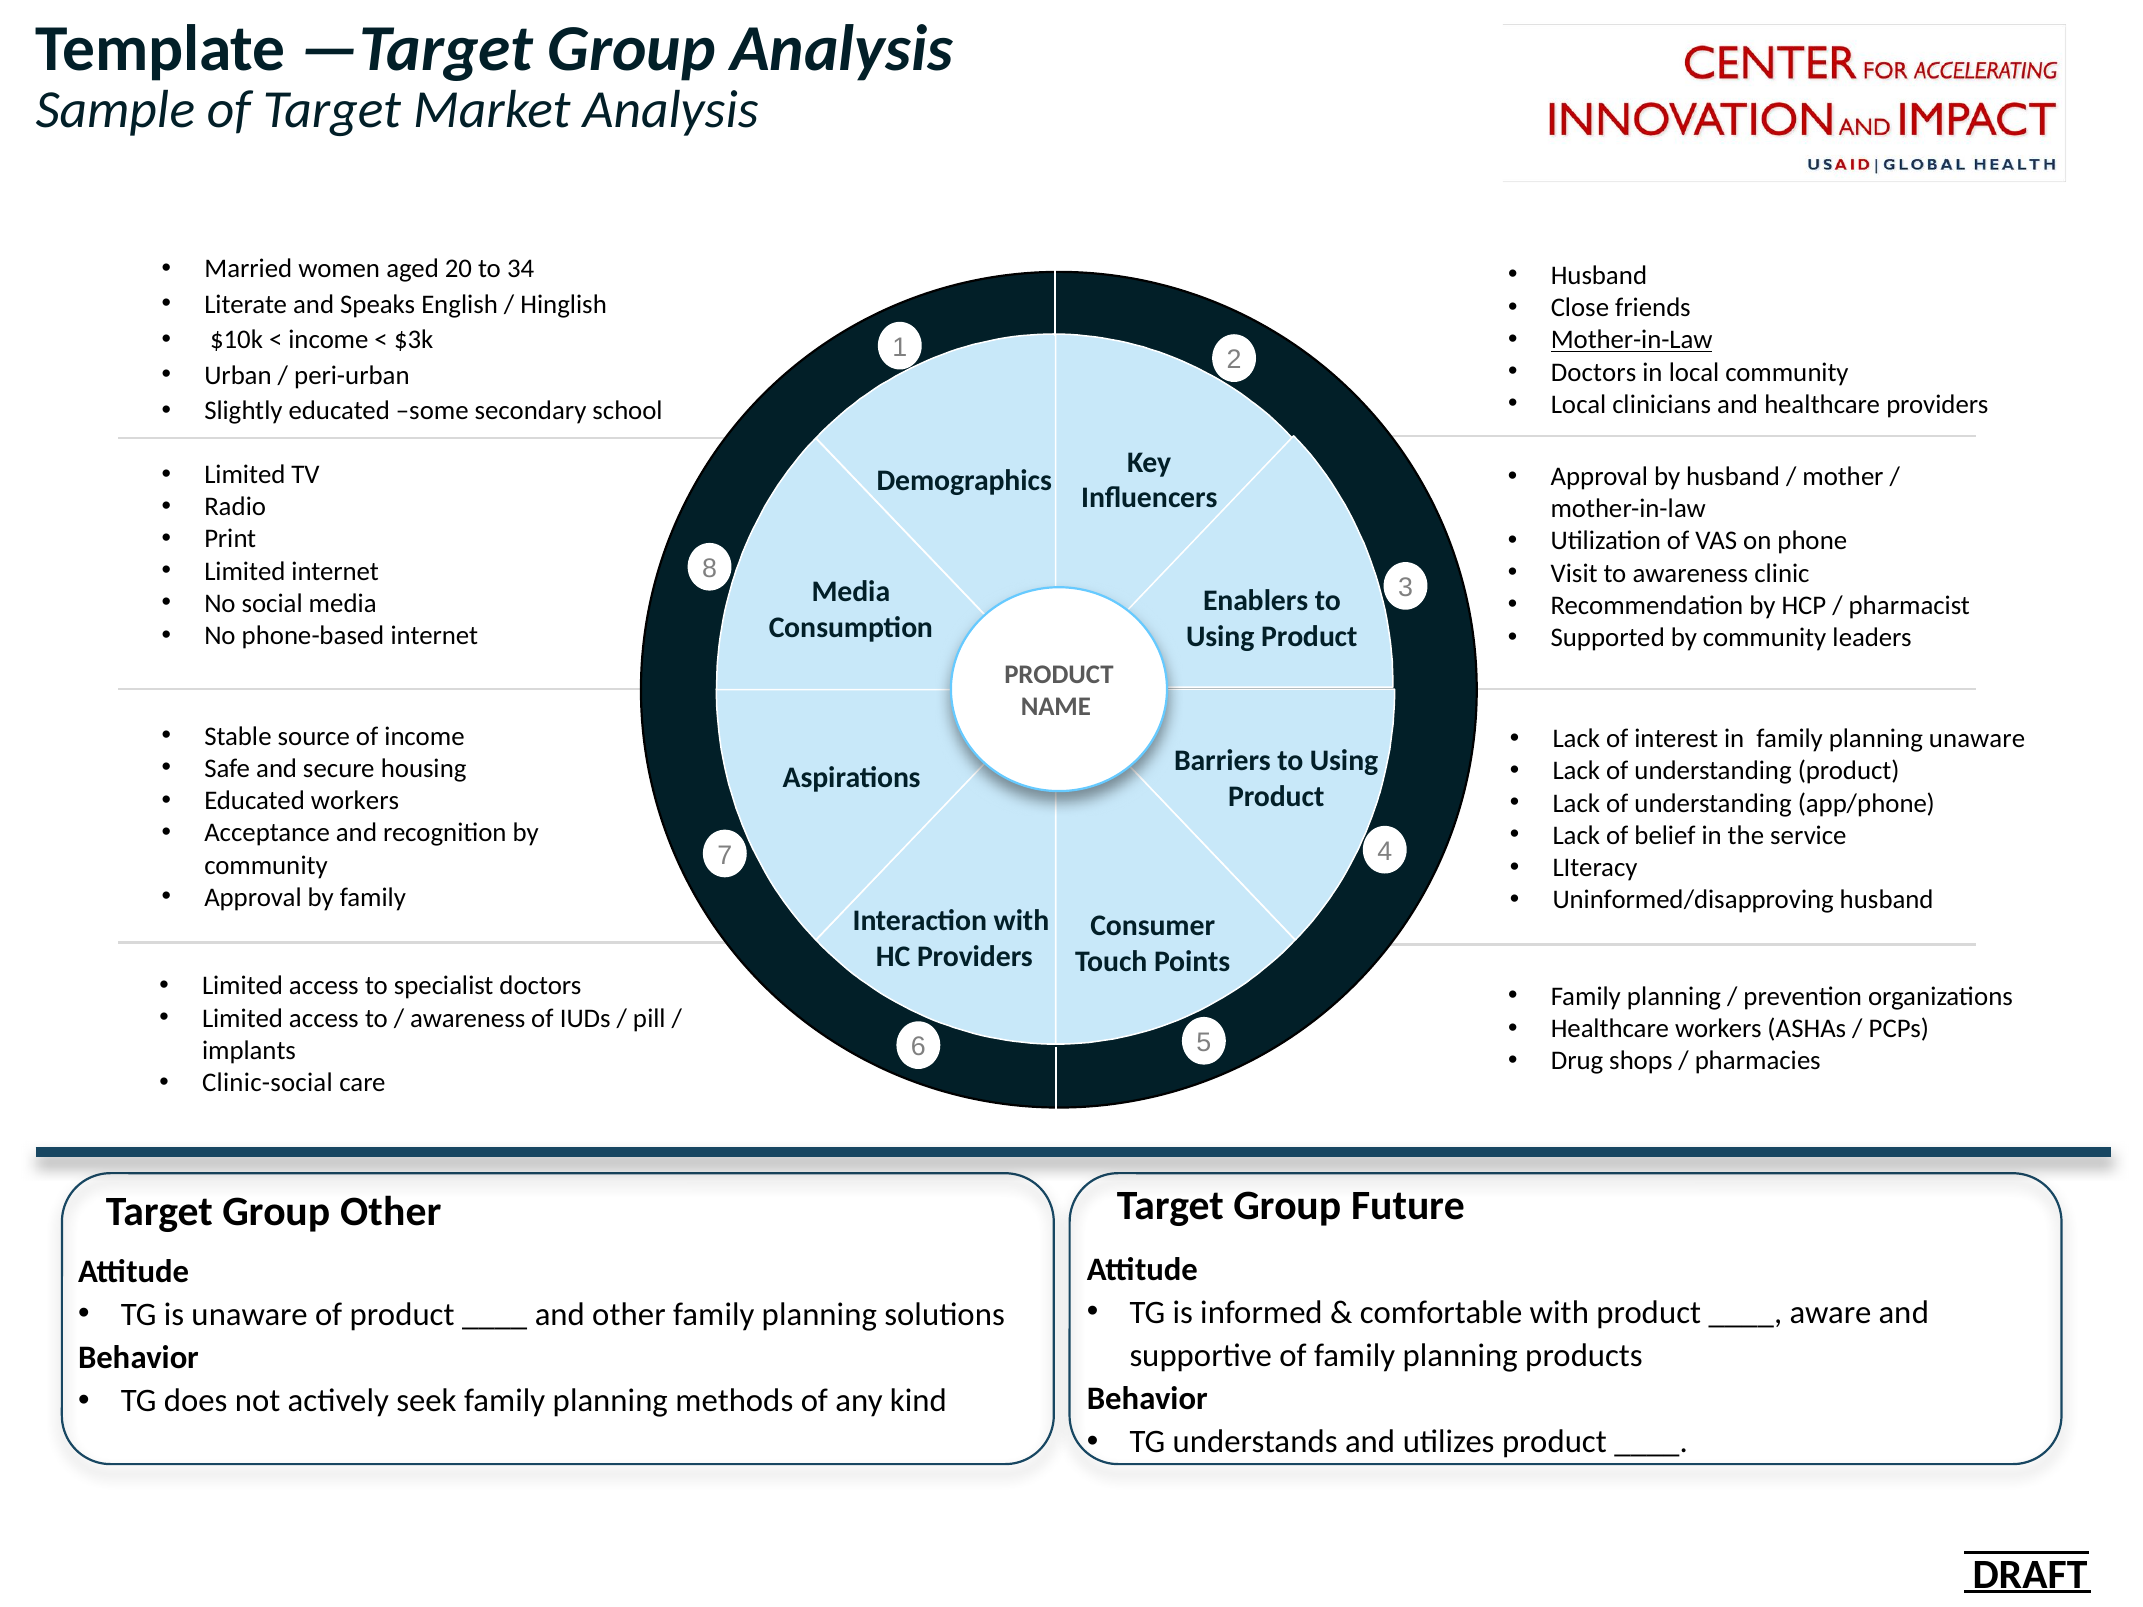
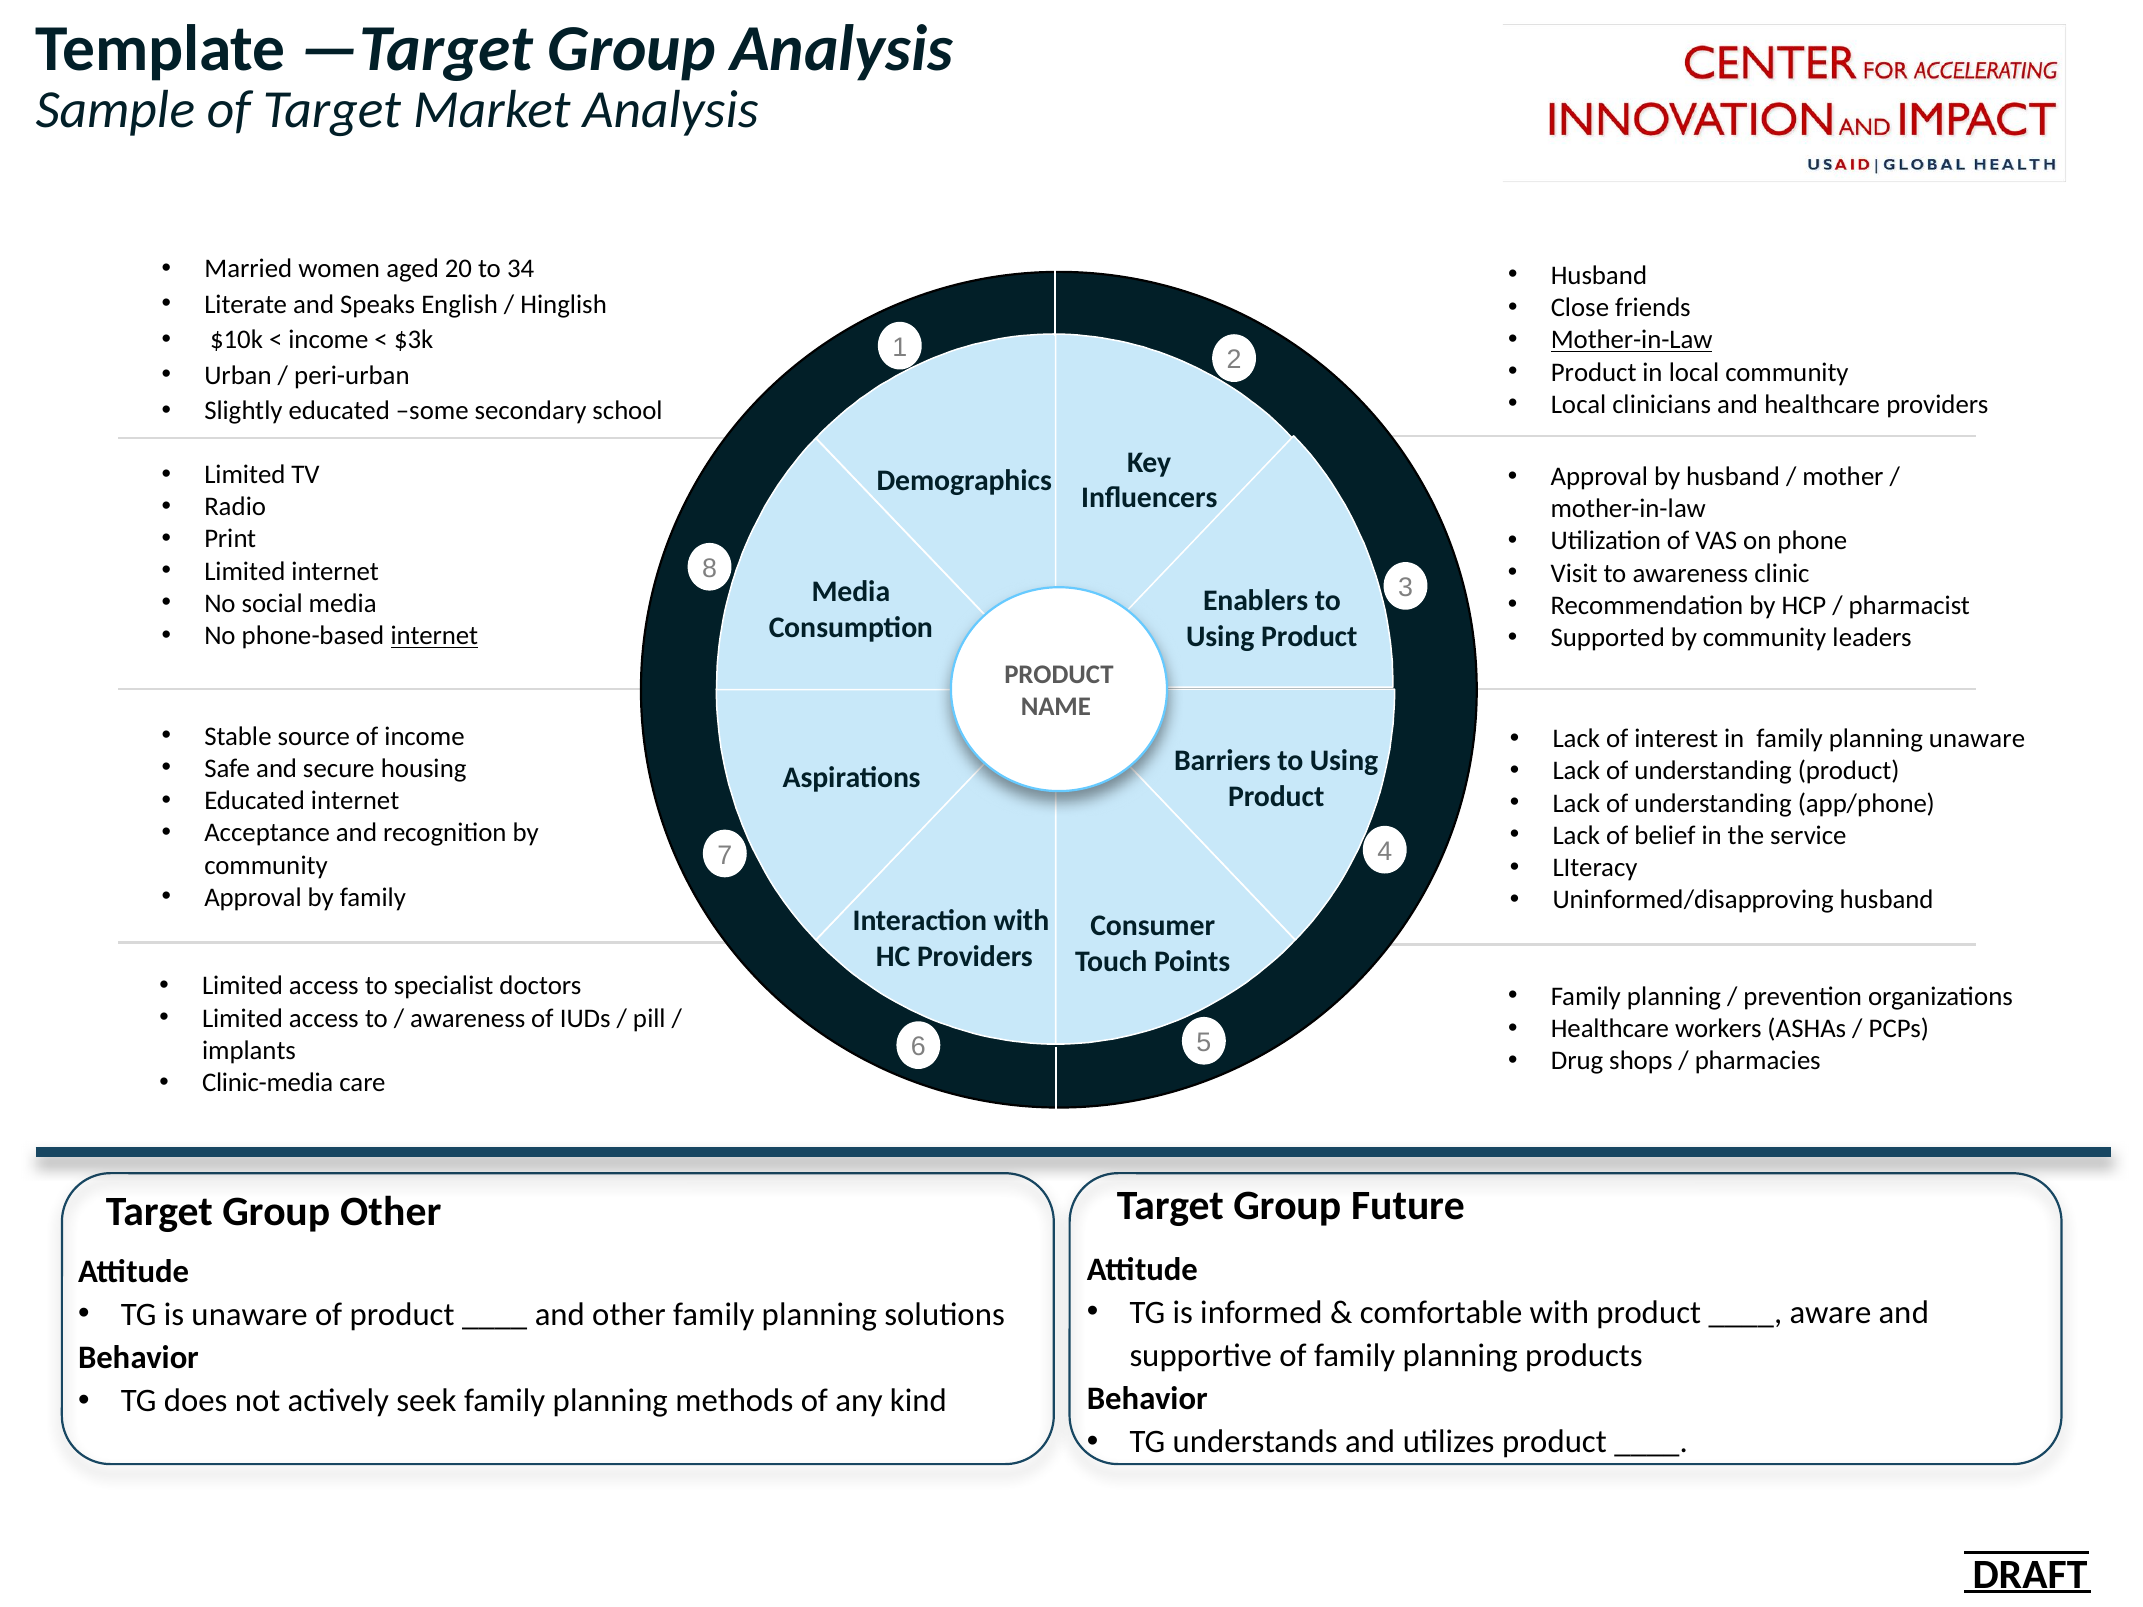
Doctors: Doctors -> Product (1594, 372)
internet underline: none -> present (434, 636)
Educated workers: workers -> internet (355, 801)
Clinic-social: Clinic-social -> Clinic-media (268, 1083)
